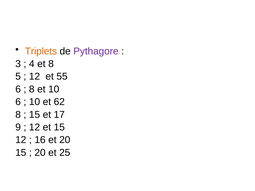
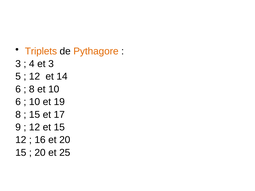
Pythagore colour: purple -> orange (96, 51)
et 8: 8 -> 3 (51, 64)
55: 55 -> 14 (62, 77)
62: 62 -> 19 (59, 102)
